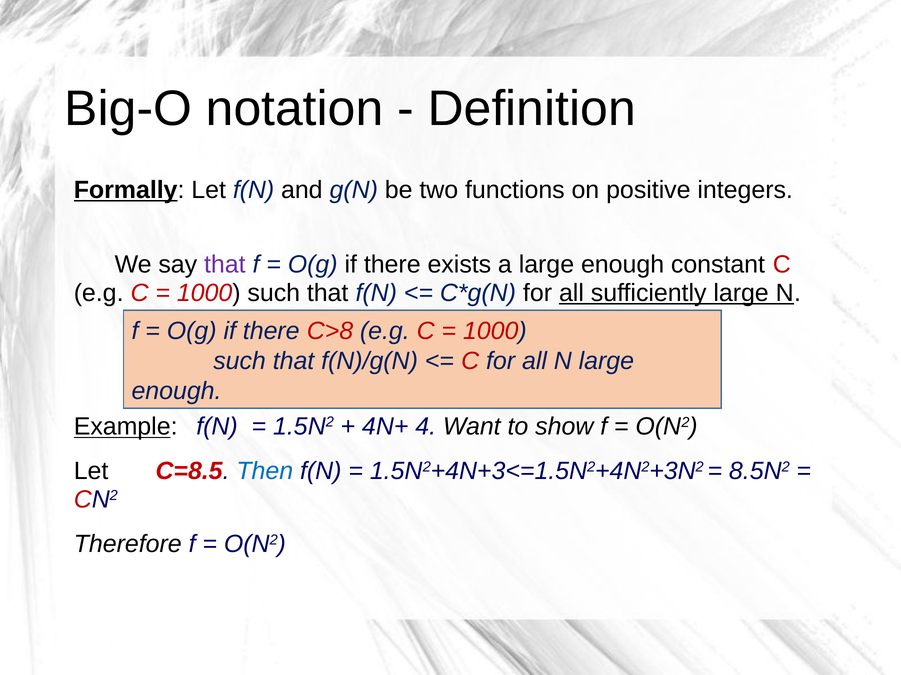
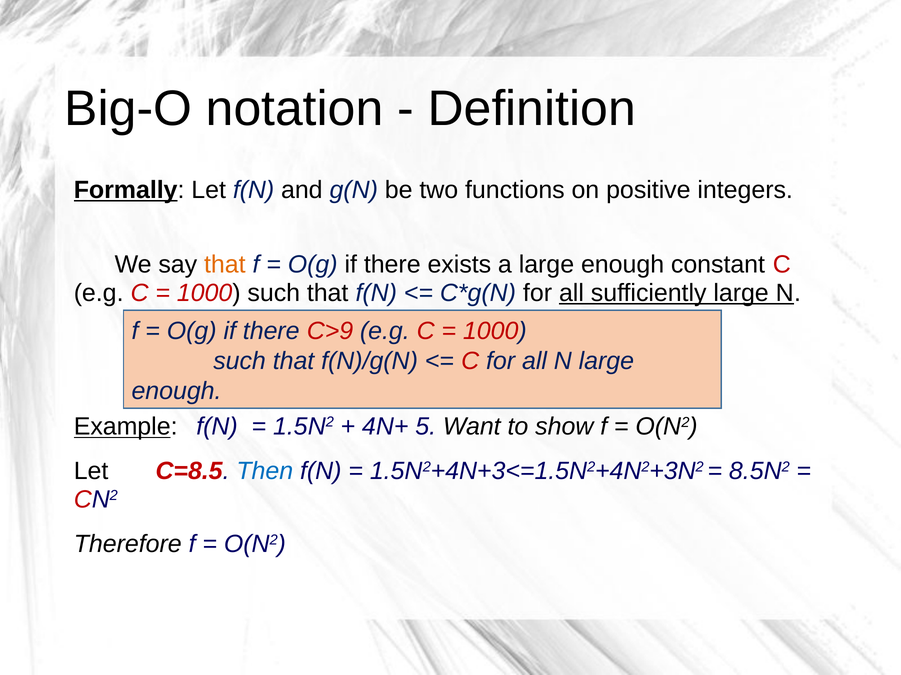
that colour: purple -> orange (225, 265)
C>8: C>8 -> C>9 (330, 331)
4: 4 -> 5 (426, 427)
